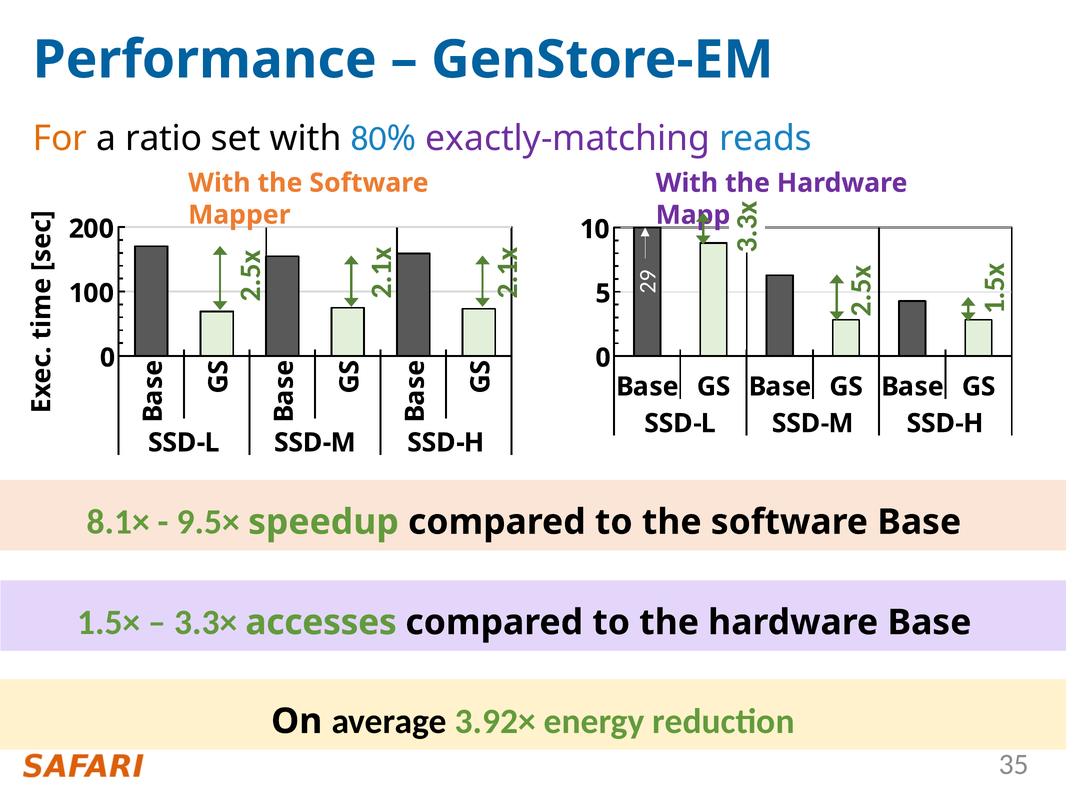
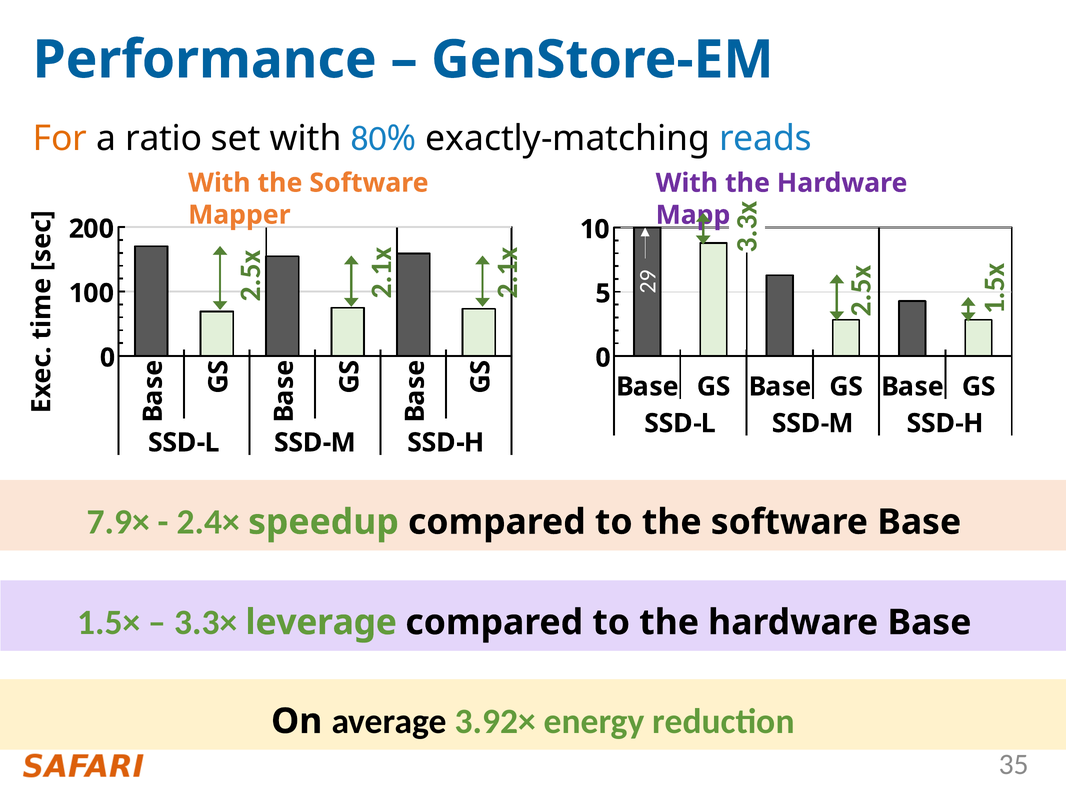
exactly-matching colour: purple -> black (568, 138)
8.1×: 8.1× -> 7.9× (118, 522)
9.5×: 9.5× -> 2.4× (208, 522)
accesses: accesses -> leverage (321, 622)
